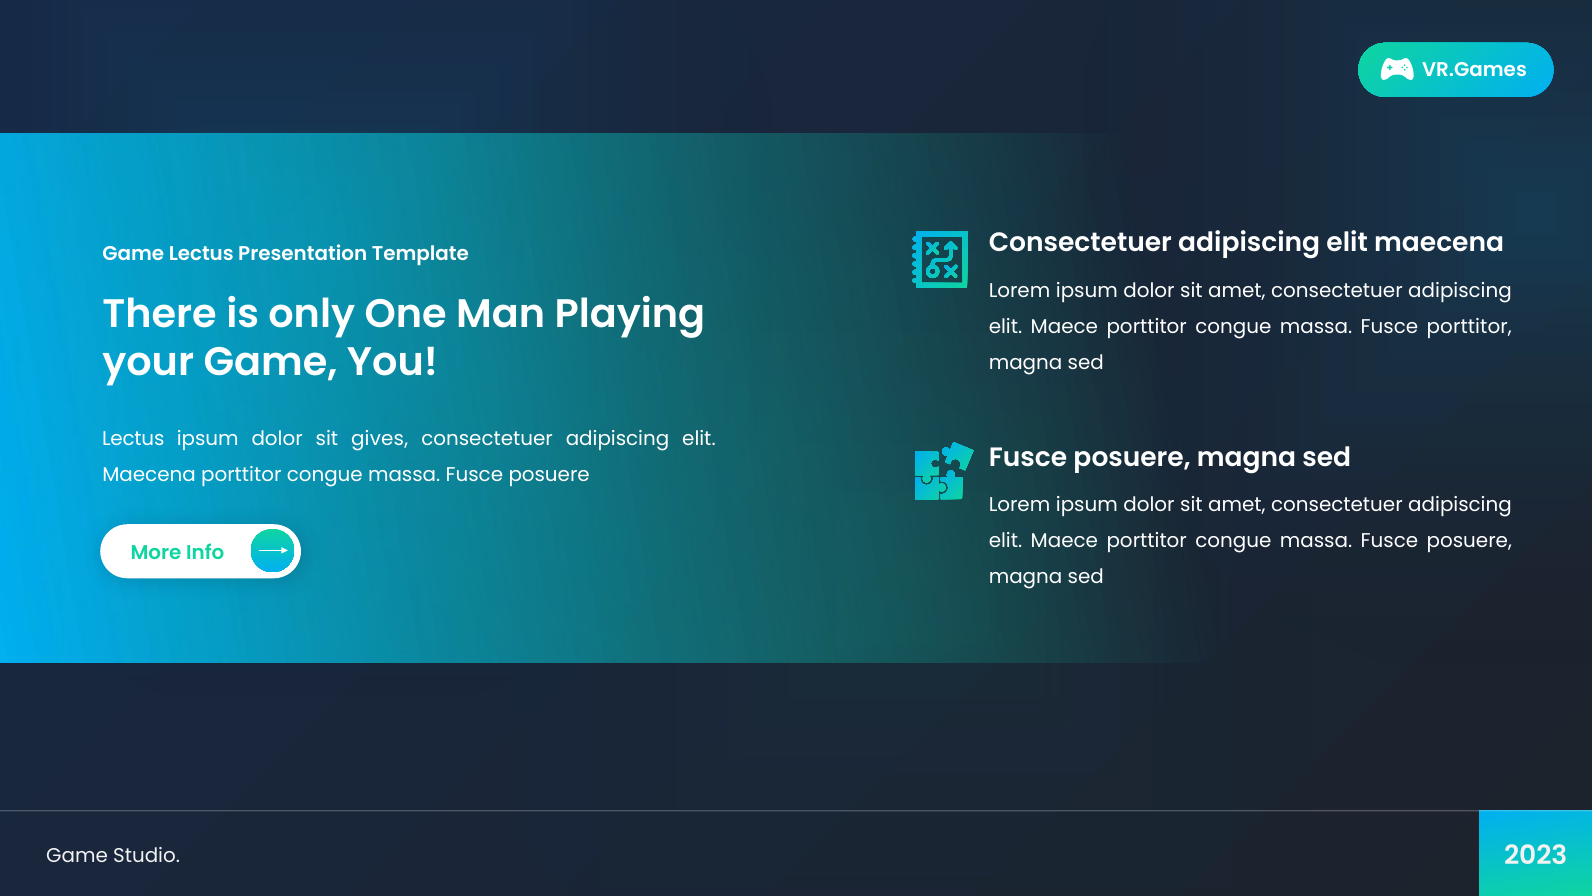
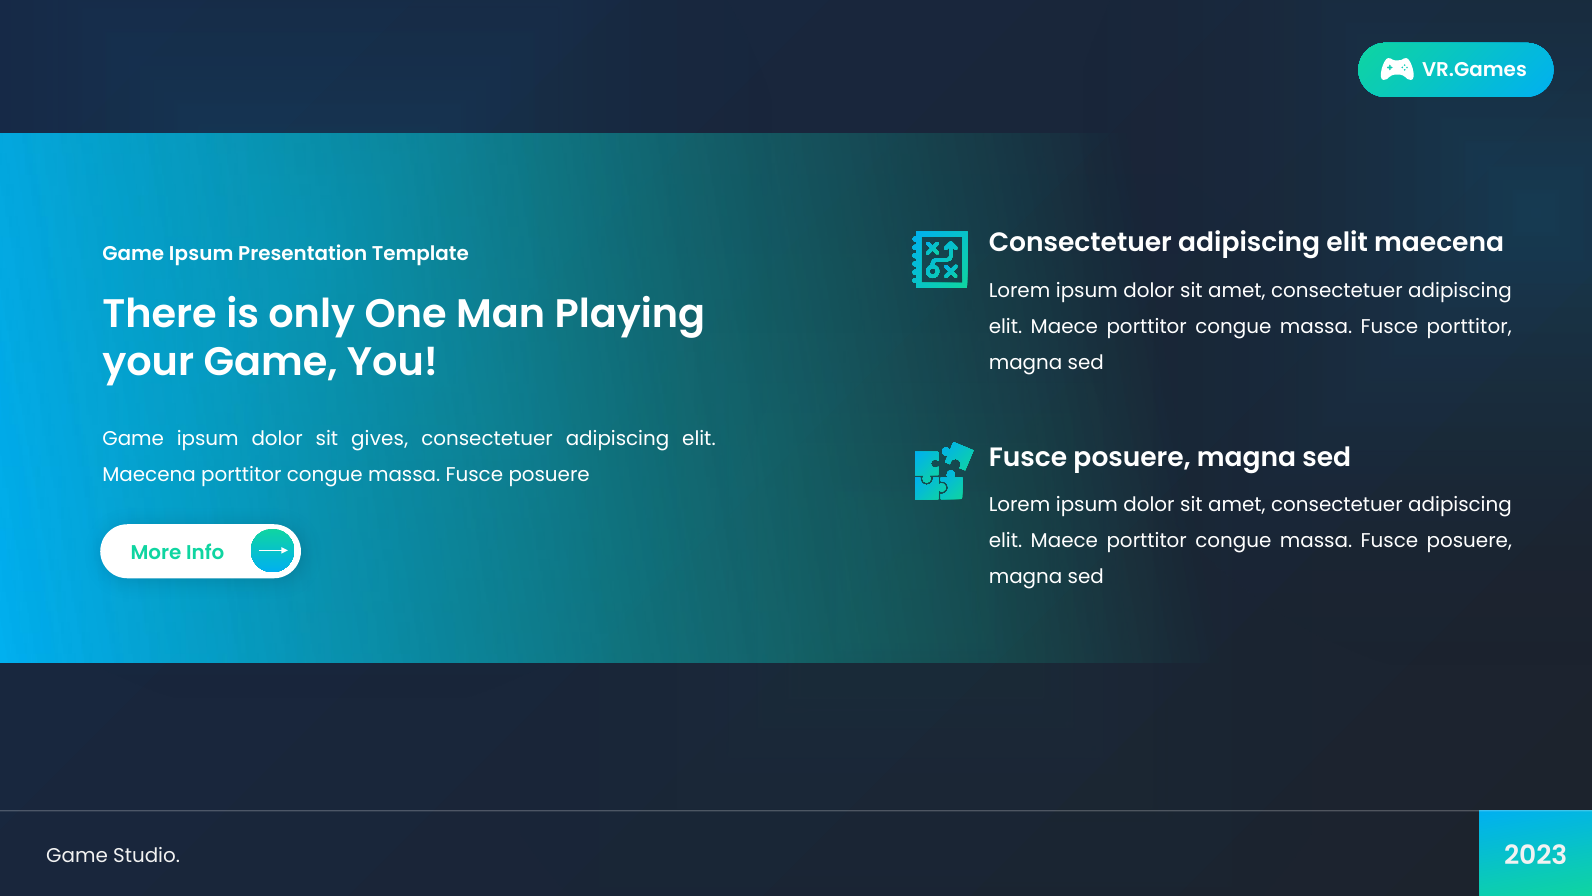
Lectus: Lectus -> Ipsum (201, 253)
Lectus: Lectus -> Game (133, 438)
